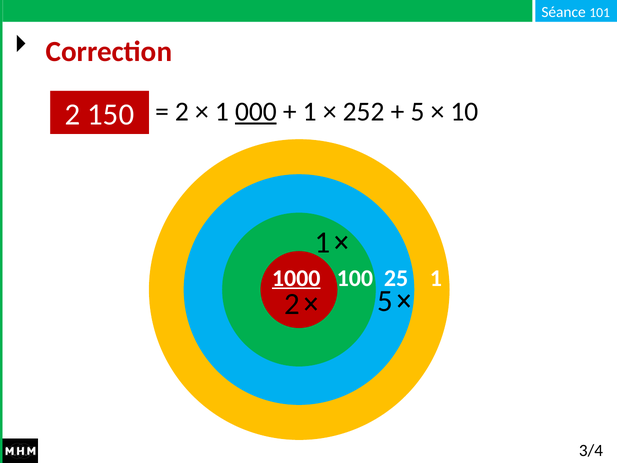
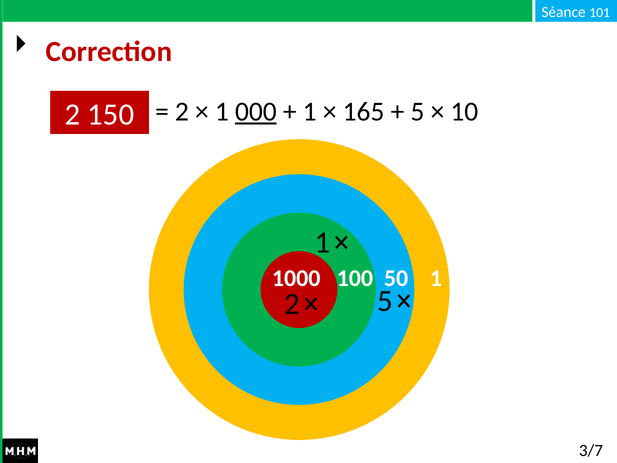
252: 252 -> 165 (364, 112)
1000 underline: present -> none (296, 278)
25: 25 -> 50 (396, 278)
3/4: 3/4 -> 3/7 (591, 450)
